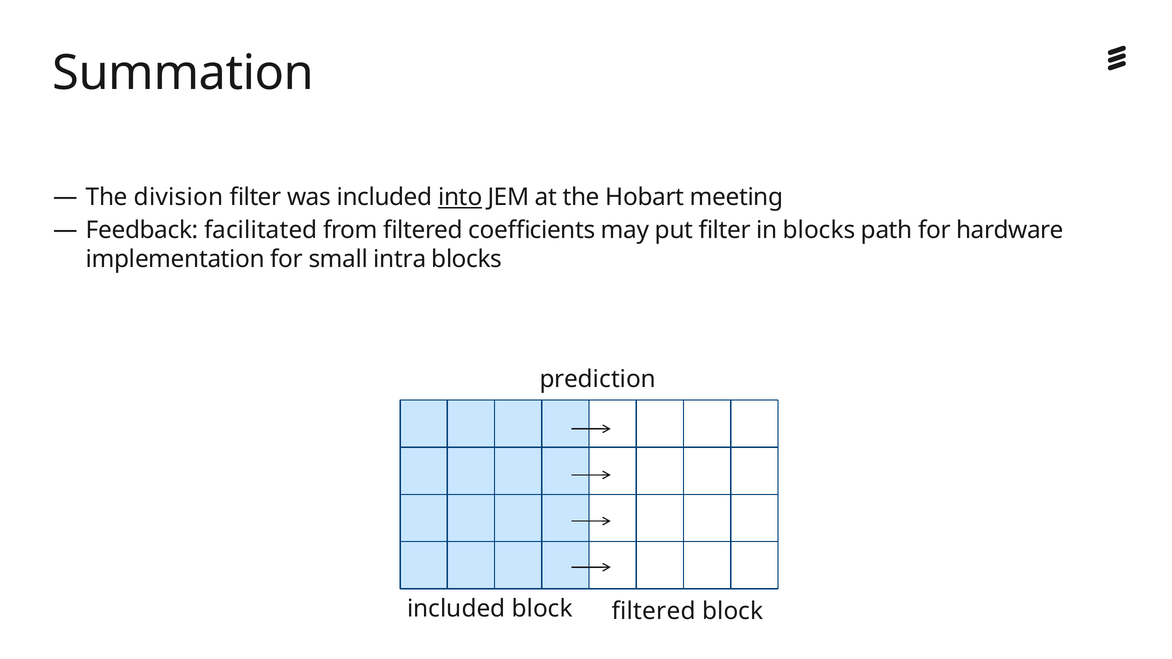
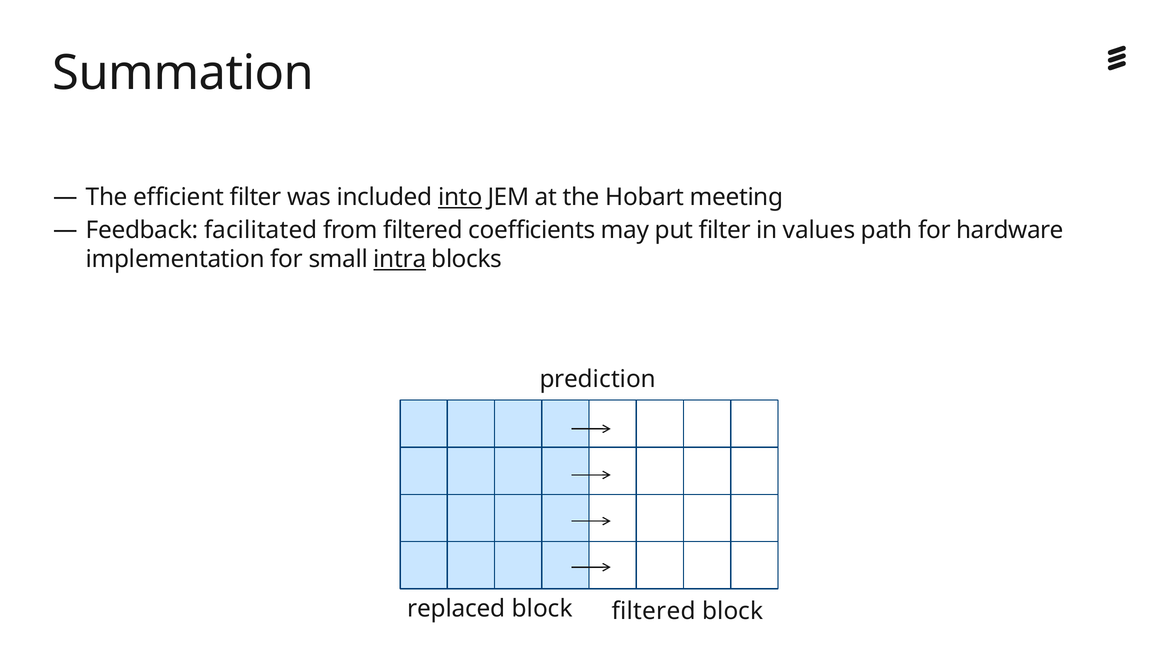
division: division -> efficient (179, 197)
in blocks: blocks -> values (819, 230)
intra underline: none -> present (400, 259)
included: included -> replaced (456, 609)
